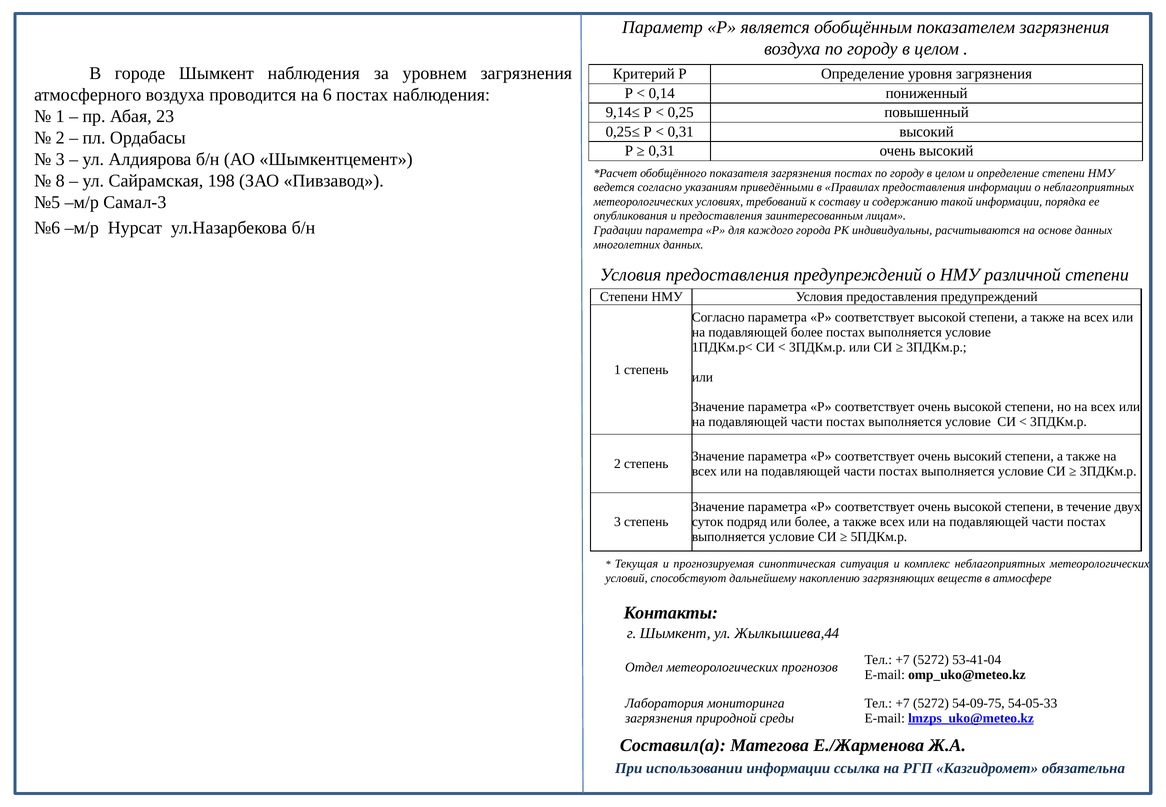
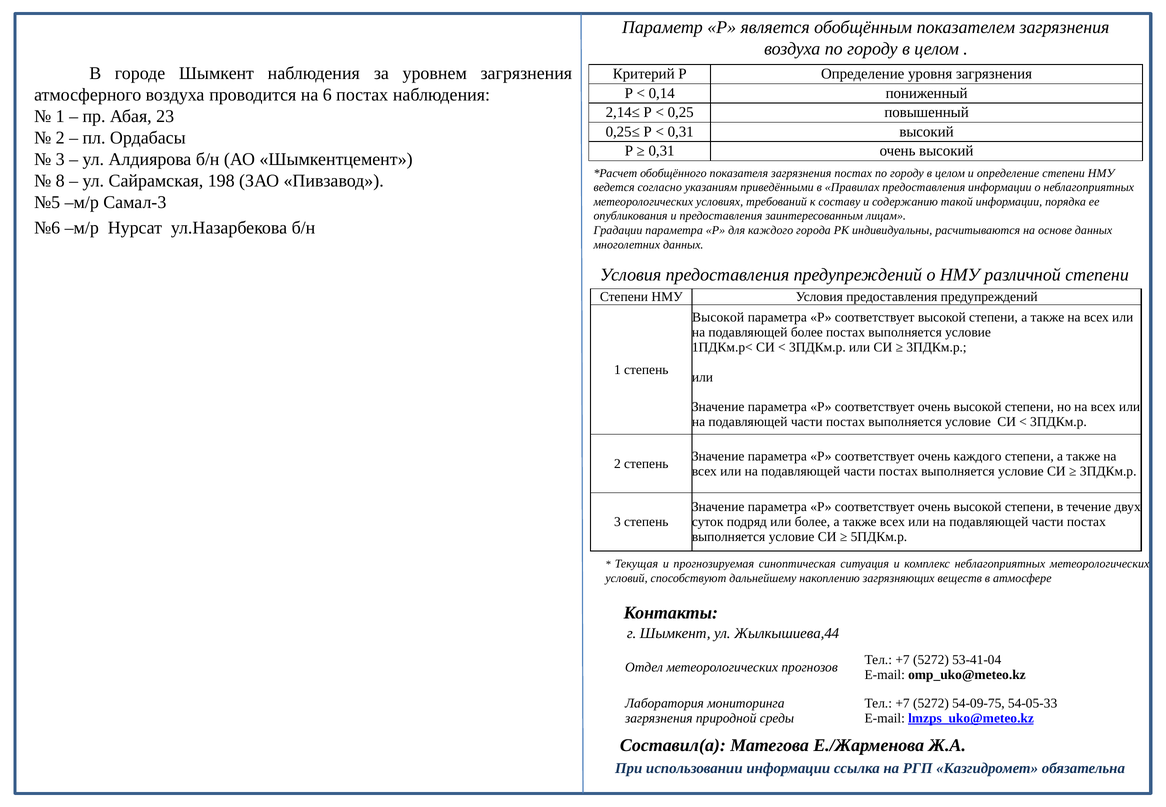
9,14≤: 9,14≤ -> 2,14≤ (623, 112)
Согласно: Согласно -> Высокой (718, 318)
соответствует очень высокий: высокий -> каждого (978, 456)
